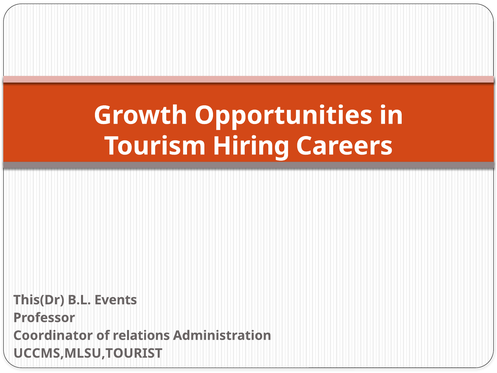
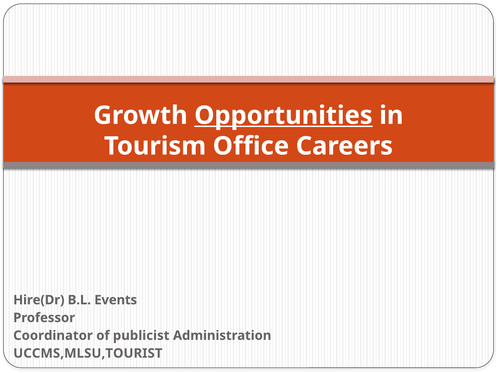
Opportunities underline: none -> present (283, 115)
Hiring: Hiring -> Office (251, 146)
This(Dr: This(Dr -> Hire(Dr (39, 300)
relations: relations -> publicist (141, 335)
